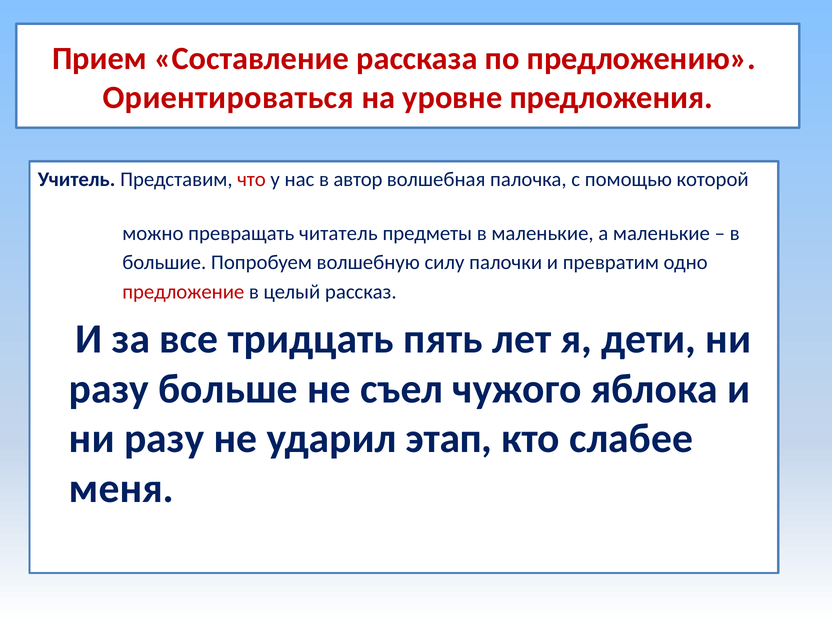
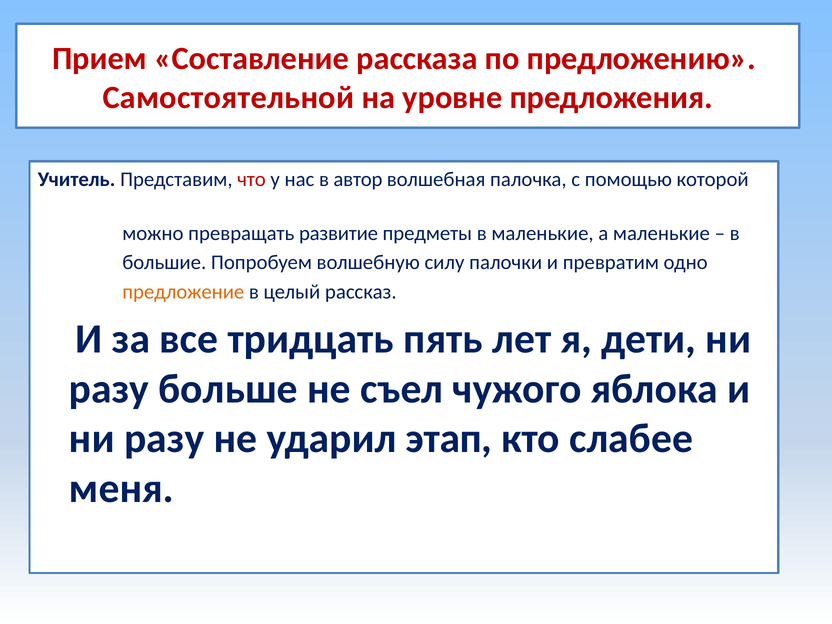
Ориентироваться: Ориентироваться -> Самостоятельной (228, 97)
читатель: читатель -> развитие (339, 233)
предложение colour: red -> orange (183, 292)
